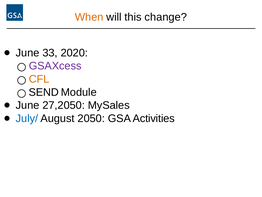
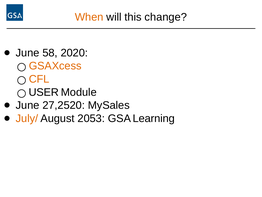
33: 33 -> 58 (50, 53)
GSAXcess colour: purple -> orange (55, 66)
SEND: SEND -> USER (44, 92)
27,2050: 27,2050 -> 27,2520 (64, 105)
July/ colour: blue -> orange (27, 118)
2050: 2050 -> 2053 (91, 118)
Activities: Activities -> Learning (154, 118)
